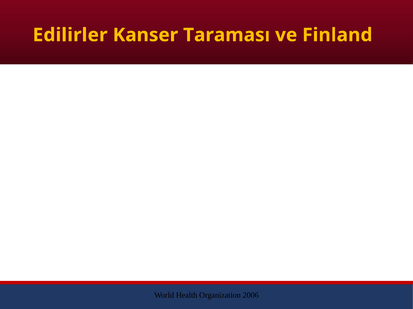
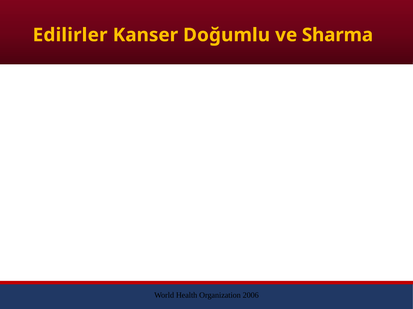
Taraması: Taraması -> Doğumlu (227, 35)
Finland: Finland -> Sharma (337, 35)
